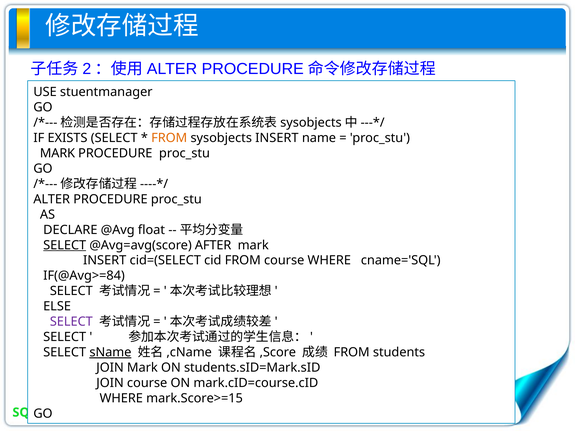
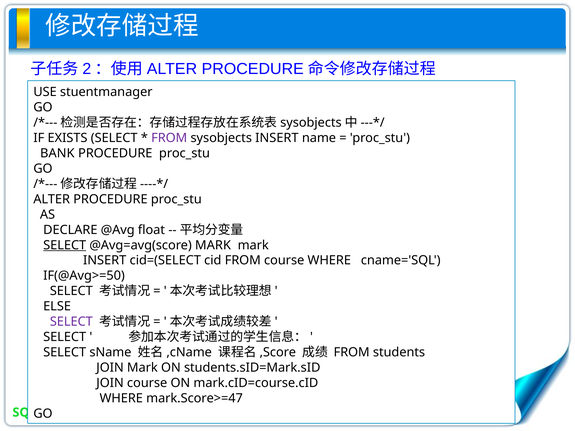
FROM colour: orange -> purple (169, 138)
MARK: MARK -> BANK (57, 153)
@Avg=avg(score AFTER: AFTER -> MARK (213, 245)
IF(@Avg>=84: IF(@Avg>=84 -> IF(@Avg>=50 (84, 276)
sName underline: present -> none (110, 353)
mark.Score>=15: mark.Score>=15 -> mark.Score>=47 (195, 399)
